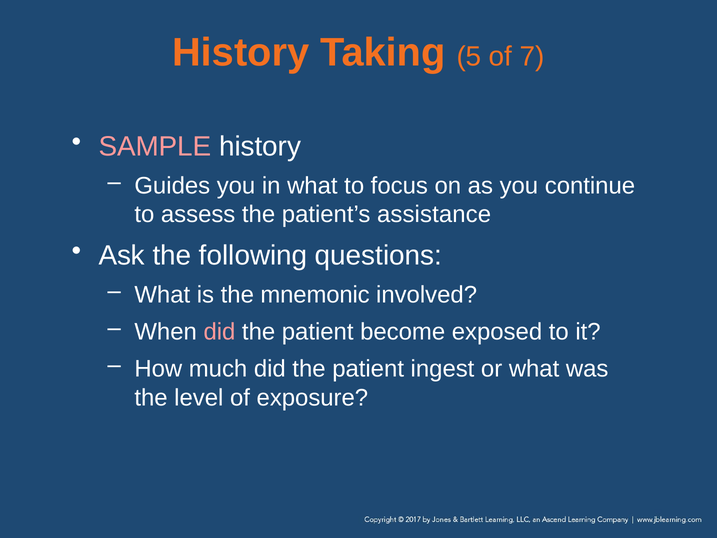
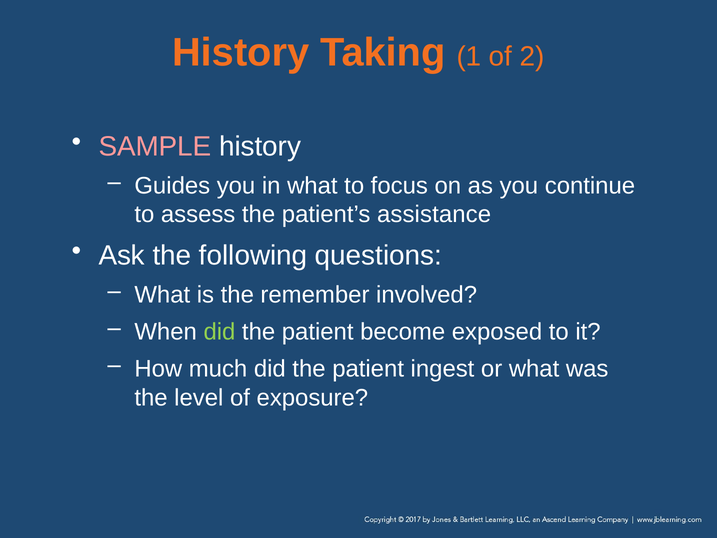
5: 5 -> 1 (469, 57)
7: 7 -> 2 (532, 57)
mnemonic: mnemonic -> remember (315, 295)
did colour: pink -> light green (219, 332)
